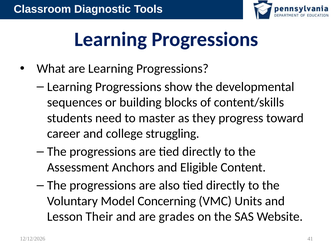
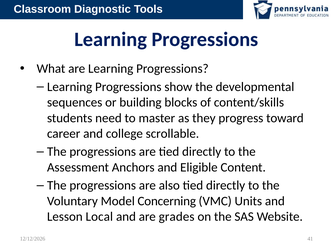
struggling: struggling -> scrollable (172, 133)
Their: Their -> Local (99, 216)
